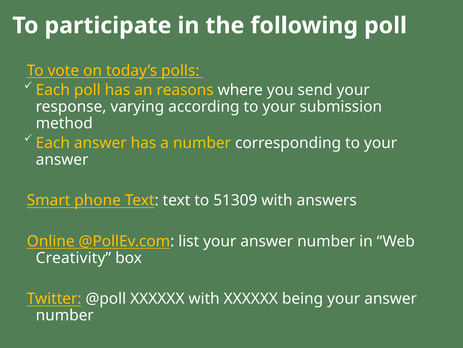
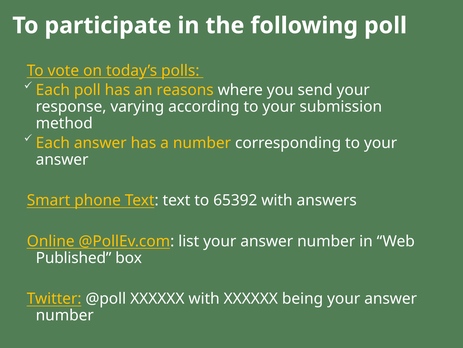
51309: 51309 -> 65392 (235, 200)
Creativity: Creativity -> Published (74, 257)
